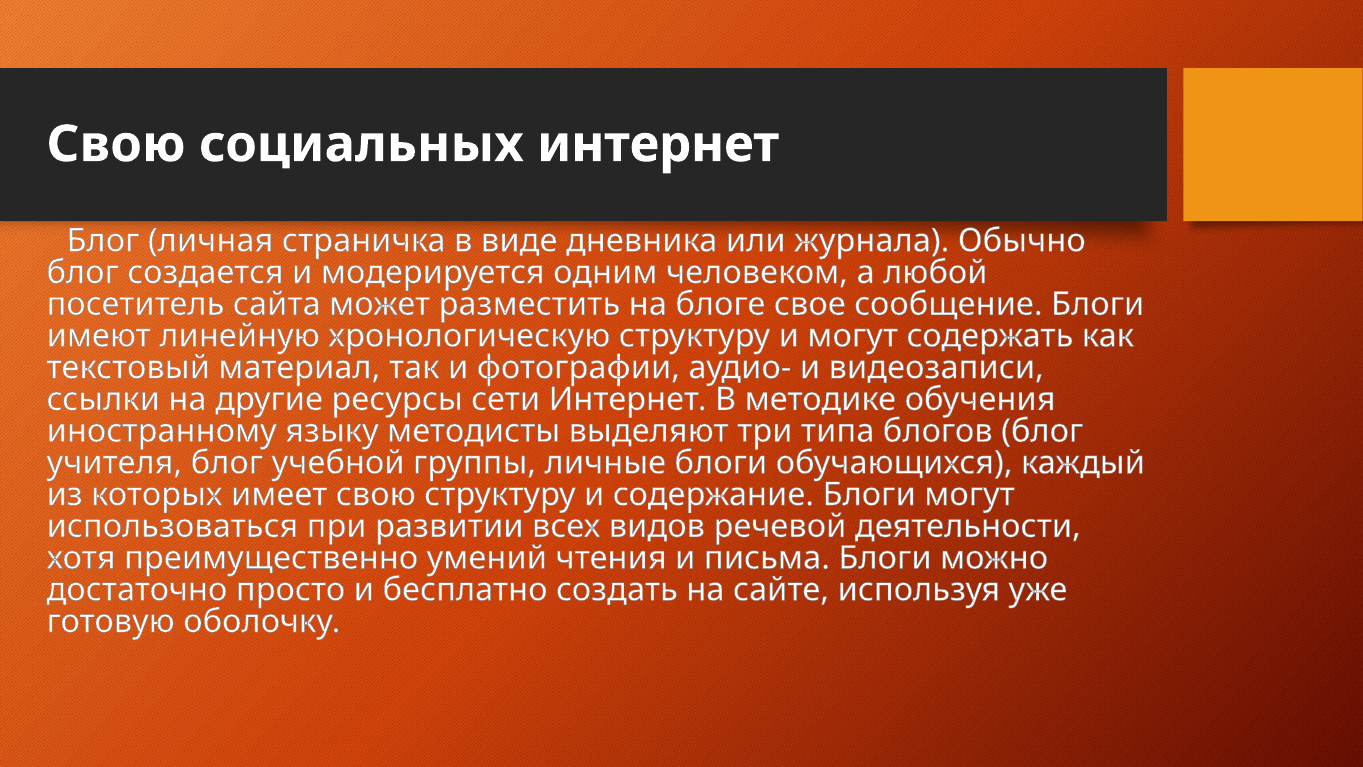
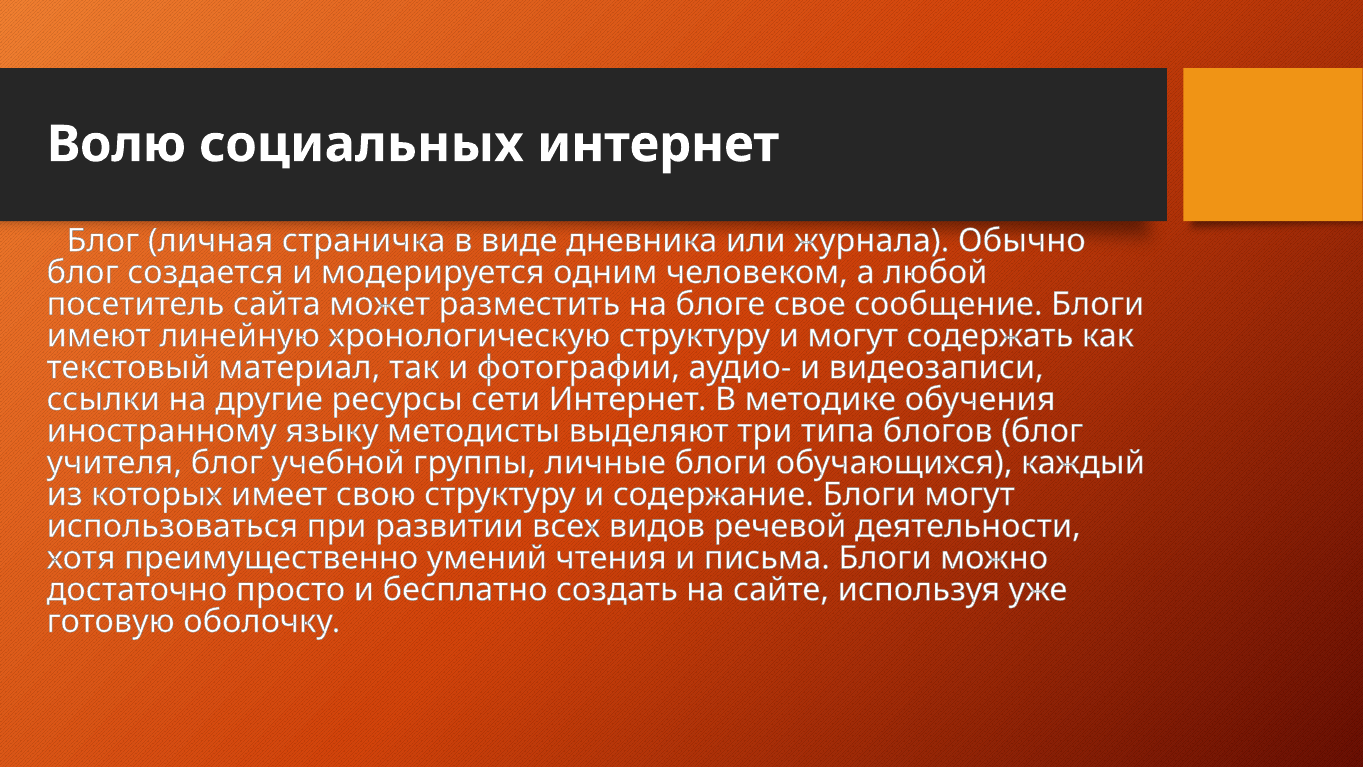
Свою: Свою -> Волю (116, 144)
